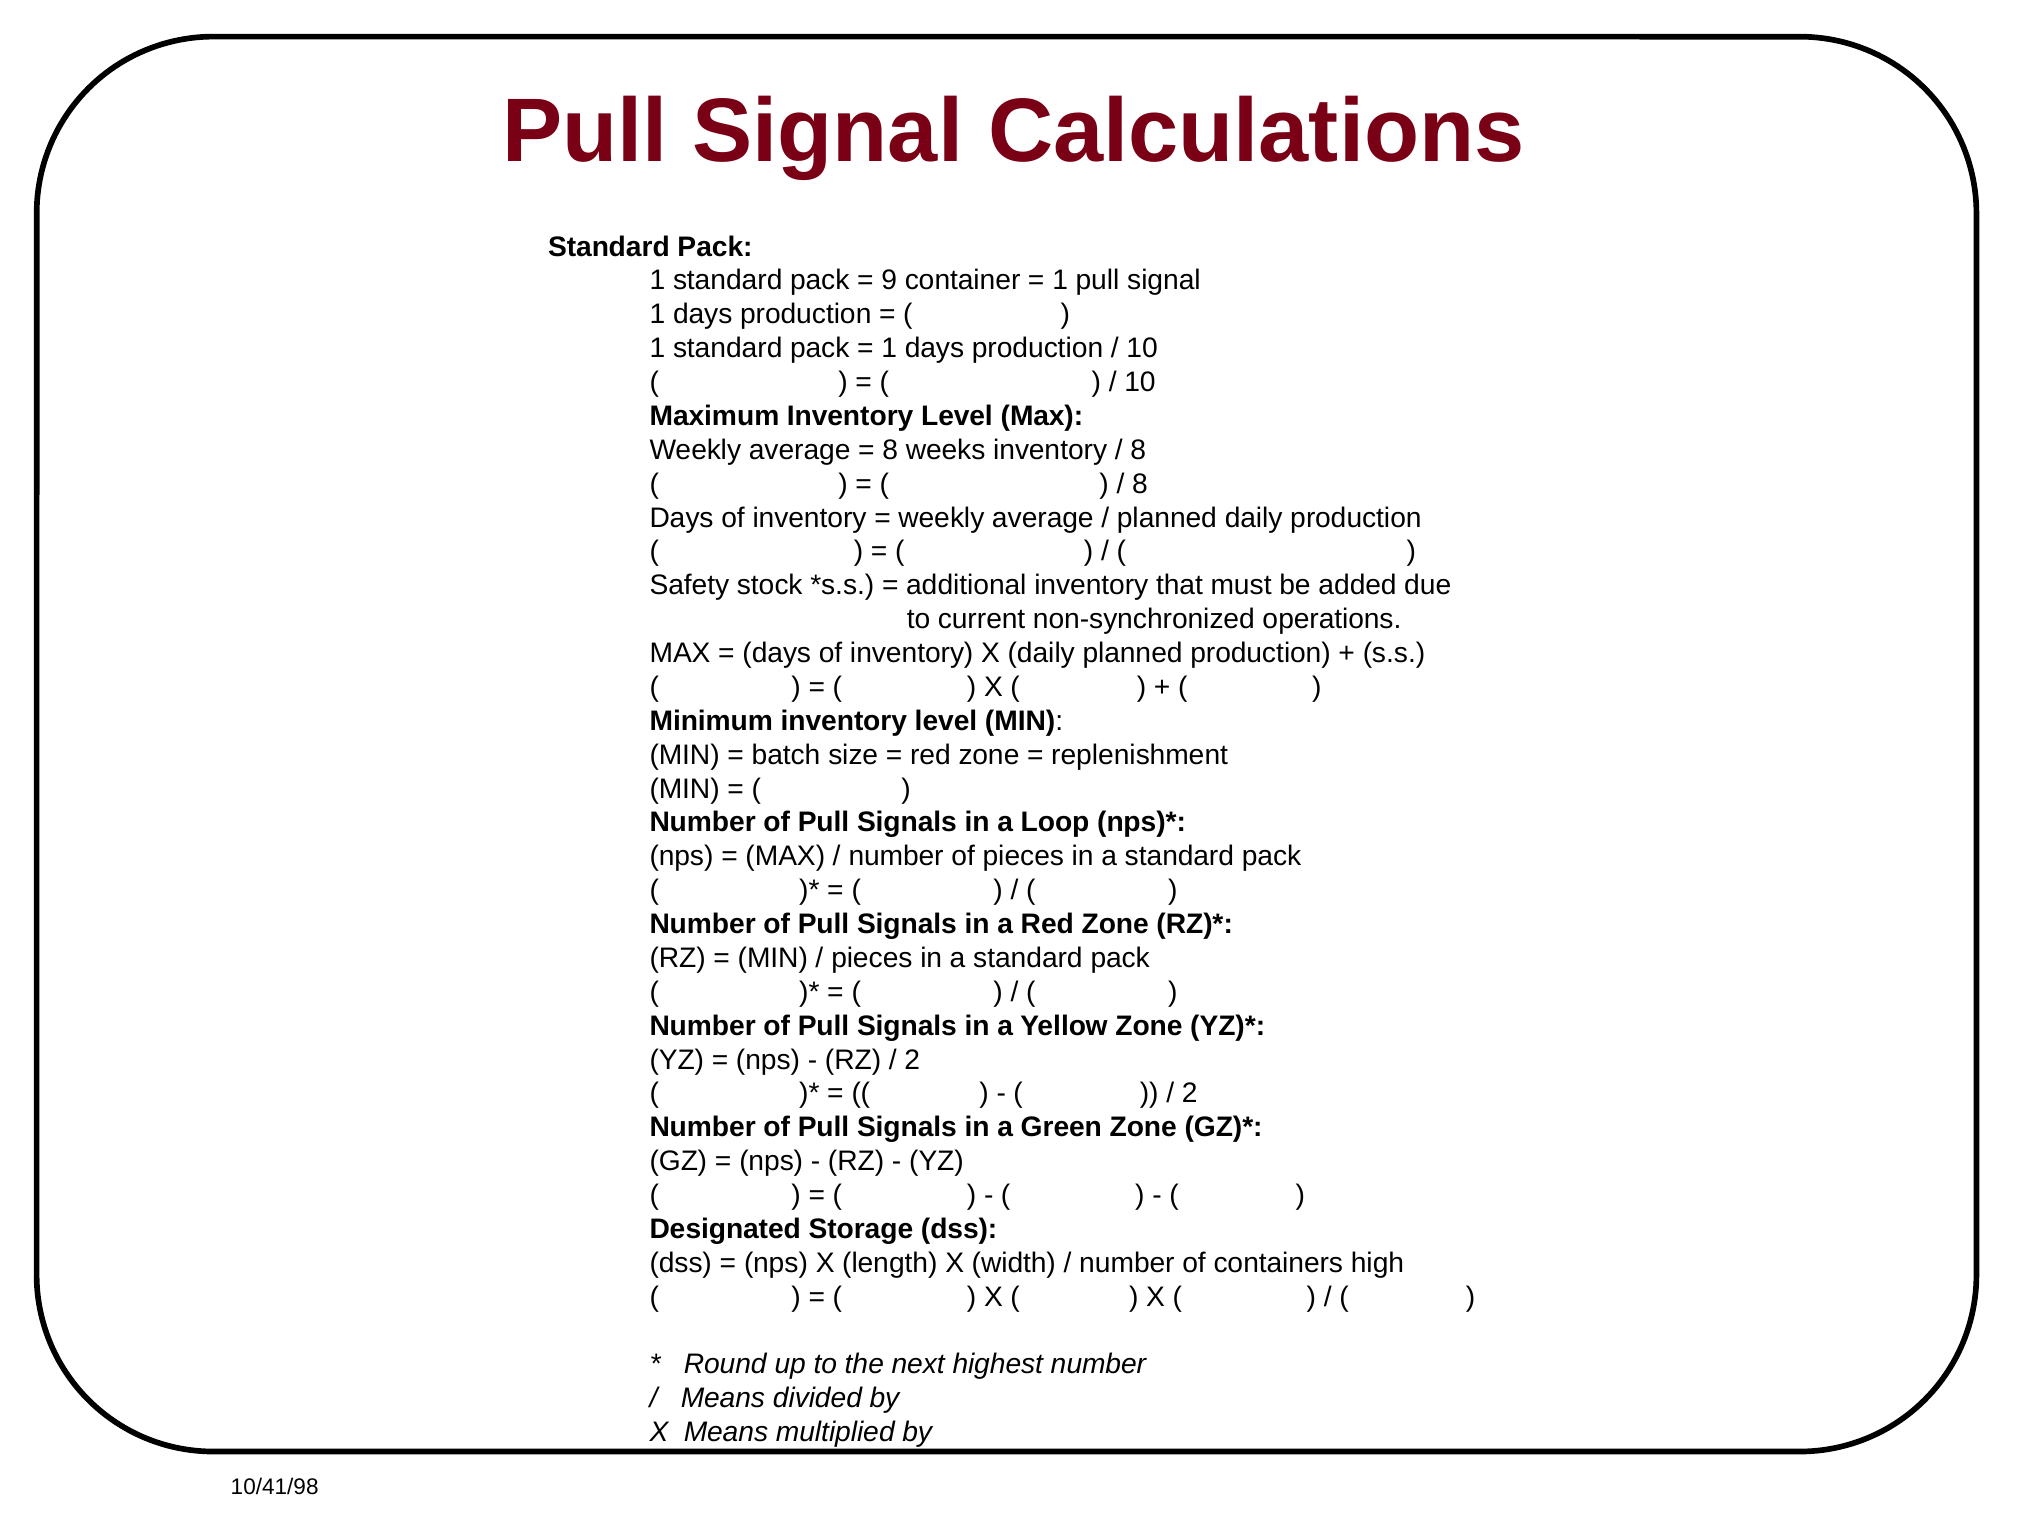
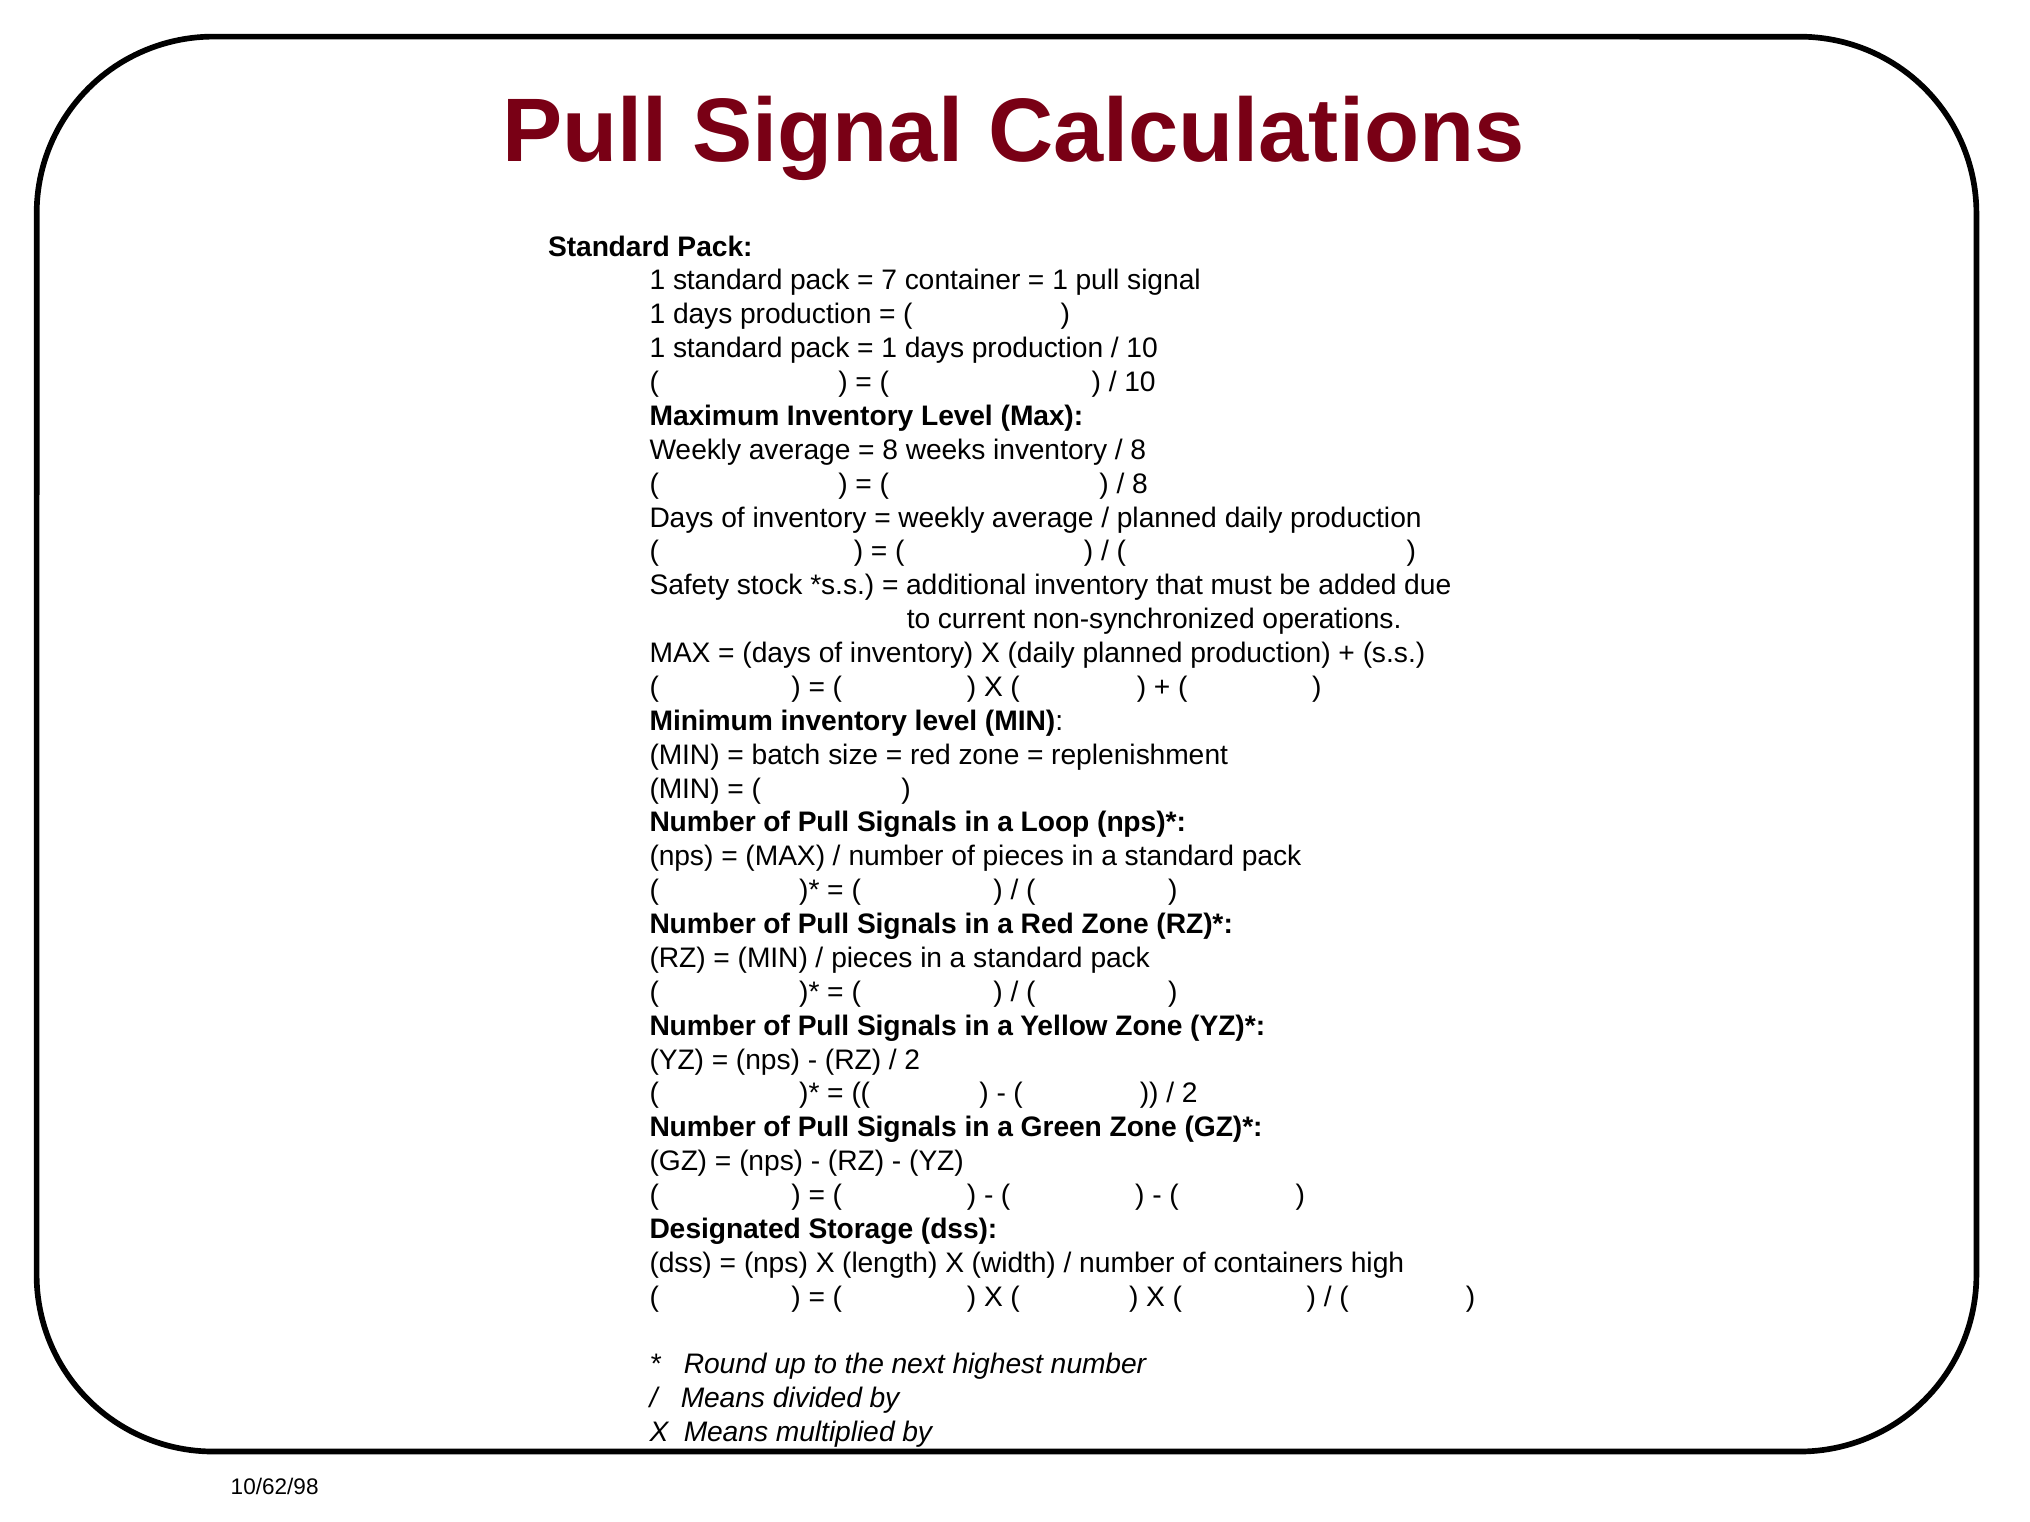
9: 9 -> 7 (889, 281)
10/41/98: 10/41/98 -> 10/62/98 (275, 1487)
